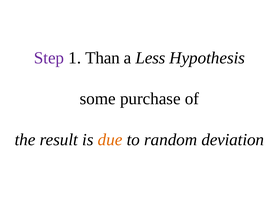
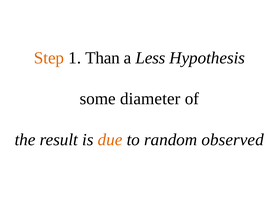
Step colour: purple -> orange (49, 58)
purchase: purchase -> diameter (150, 99)
deviation: deviation -> observed (233, 140)
